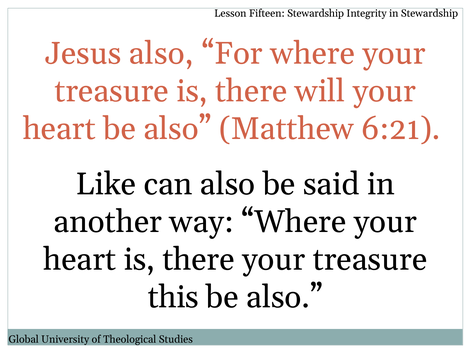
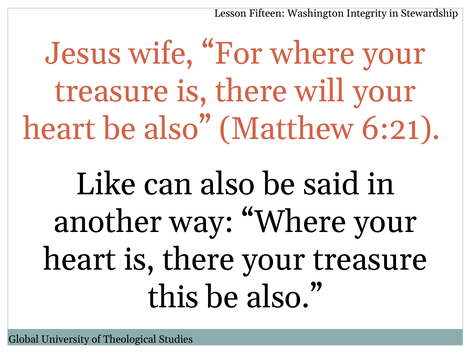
Fifteen Stewardship: Stewardship -> Washington (316, 13)
Jesus also: also -> wife (161, 54)
